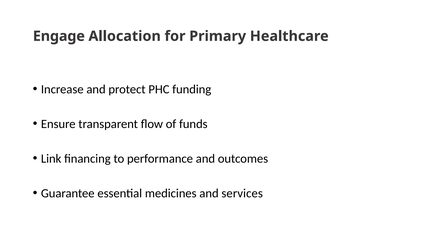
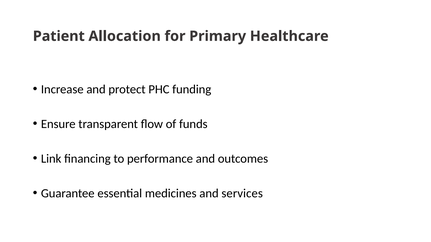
Engage: Engage -> Patient (59, 36)
